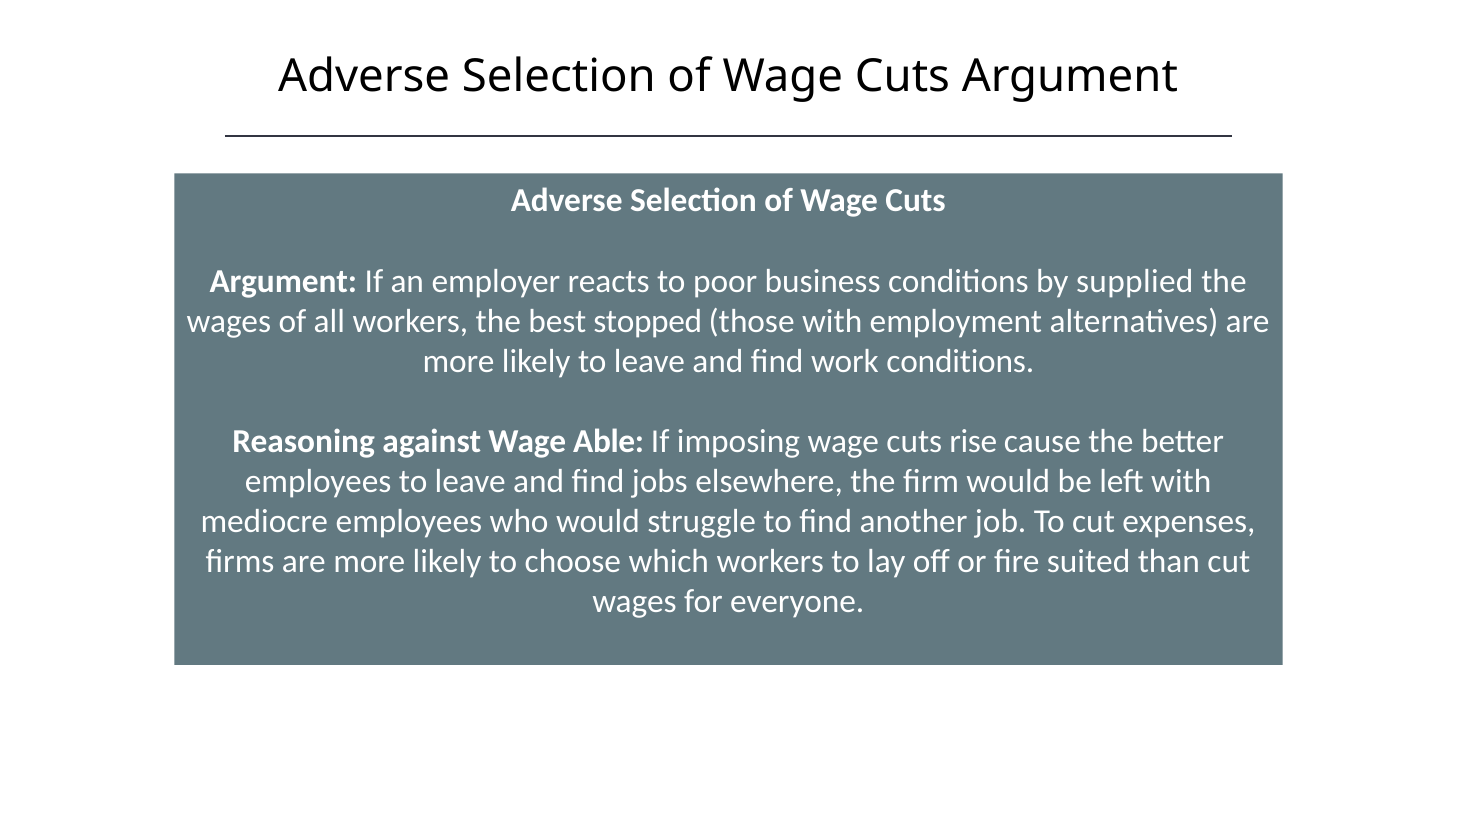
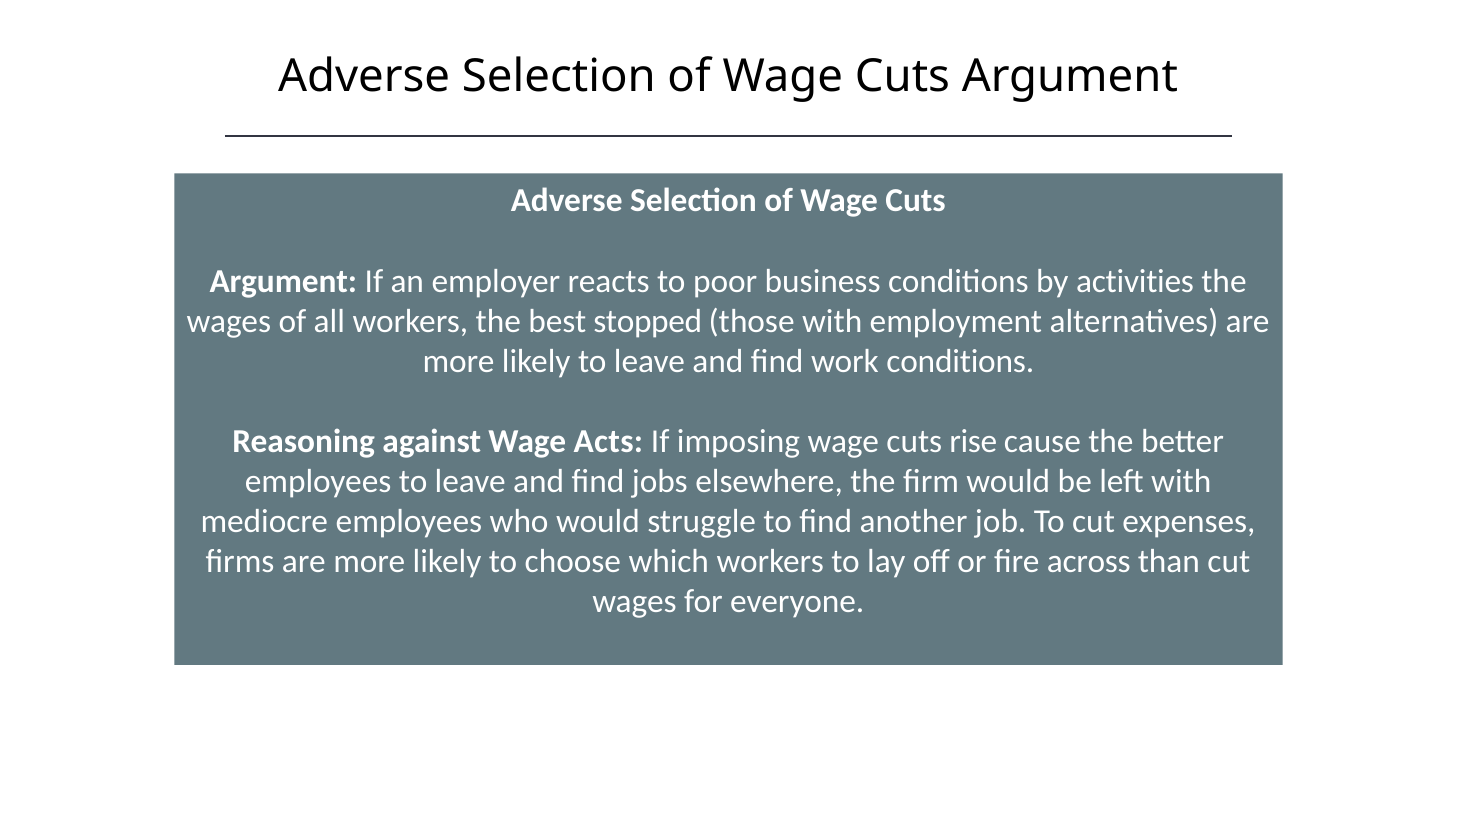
supplied: supplied -> activities (1135, 281)
Able: Able -> Acts (608, 441)
suited: suited -> across (1089, 561)
